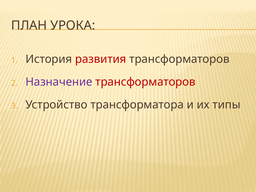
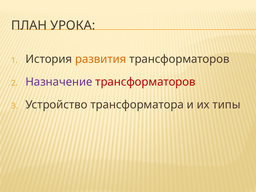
развития colour: red -> orange (101, 59)
